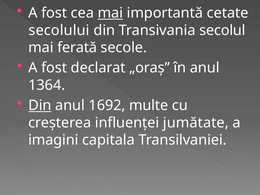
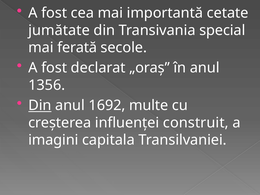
mai underline: present -> none (110, 13)
secolului: secolului -> jumătate (59, 30)
secolul: secolul -> special (222, 30)
1364: 1364 -> 1356 (47, 85)
jumătate: jumătate -> construit (196, 123)
